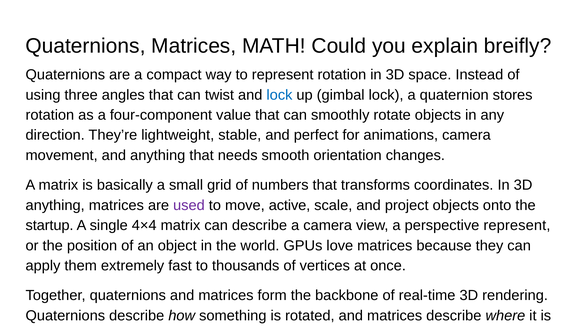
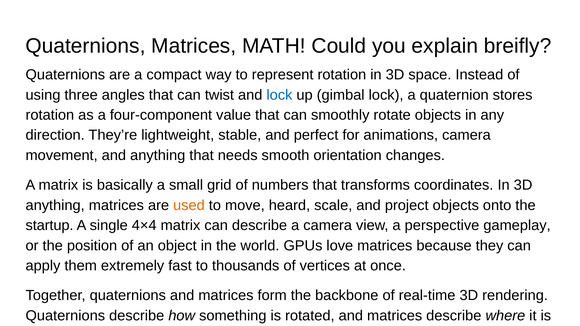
used colour: purple -> orange (189, 205)
active: active -> heard (289, 205)
perspective represent: represent -> gameplay (517, 226)
